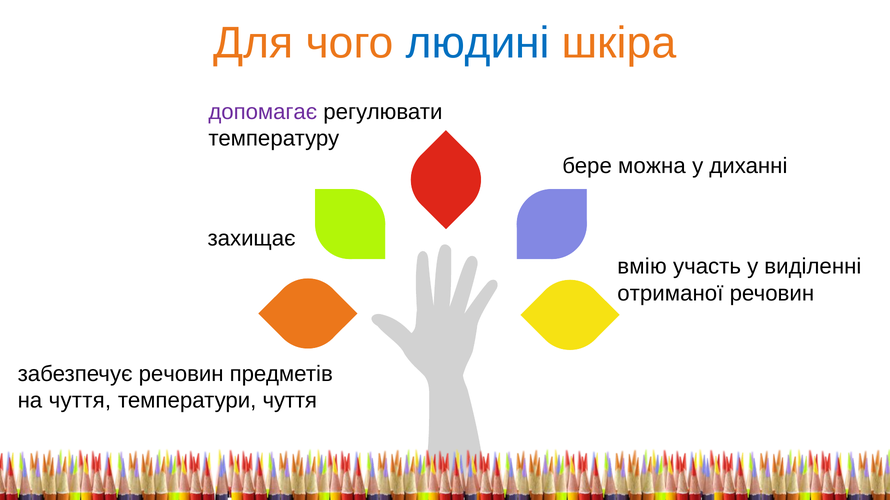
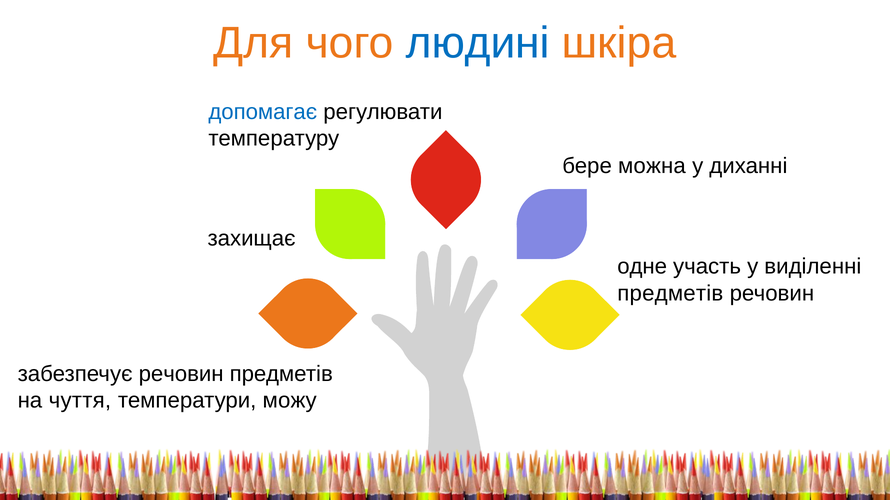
допомагає colour: purple -> blue (263, 112)
вмію: вмію -> одне (642, 267)
отриманої: отриманої -> предметів (670, 294)
температури чуття: чуття -> можу (290, 401)
